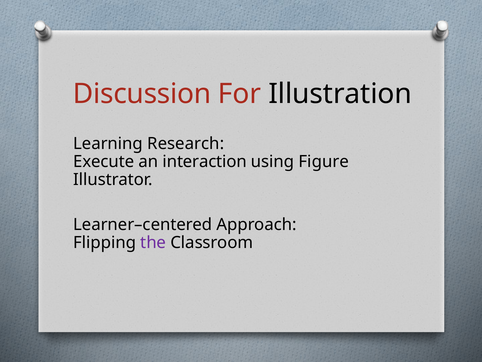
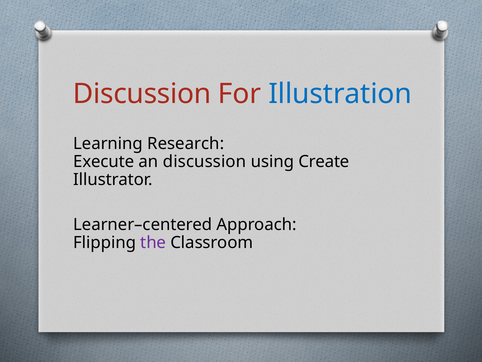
Illustration colour: black -> blue (340, 94)
an interaction: interaction -> discussion (205, 161)
Figure: Figure -> Create (324, 161)
